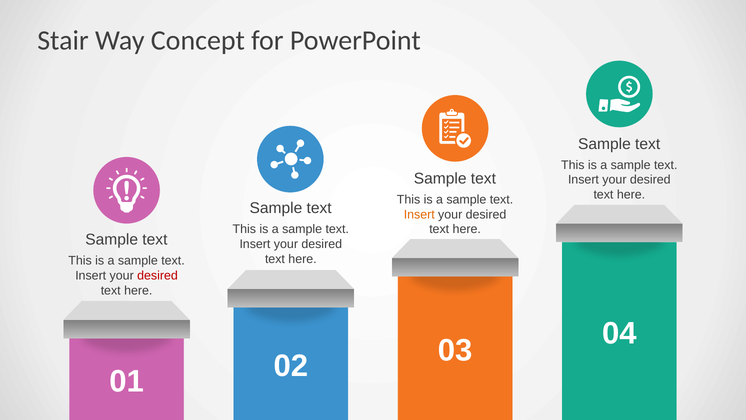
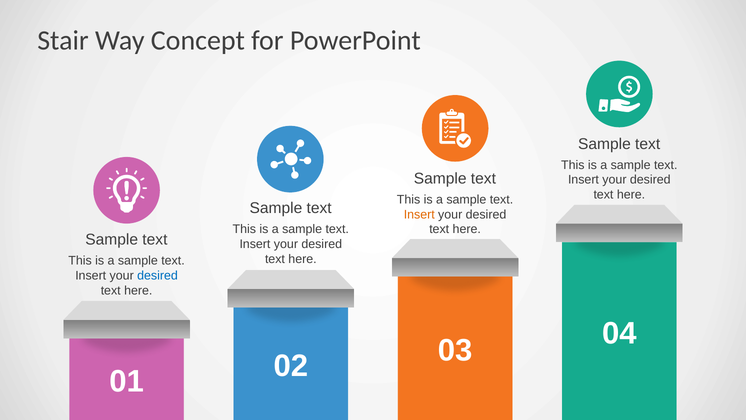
desired colour: red -> blue (158, 275)
